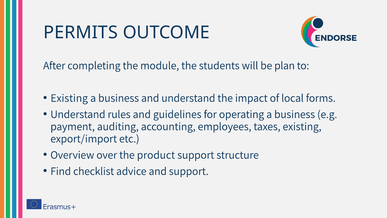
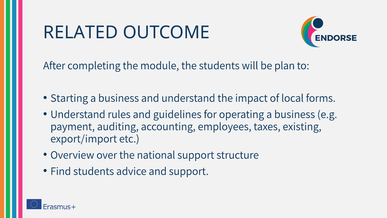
PERMITS: PERMITS -> RELATED (81, 33)
Existing: Existing -> Starting (69, 98)
product: product -> national (156, 155)
Find checklist: checklist -> students (94, 171)
